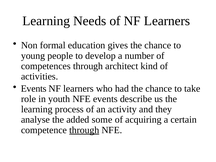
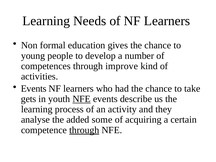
architect: architect -> improve (122, 66)
role: role -> gets (29, 99)
NFE underline: none -> present (82, 99)
